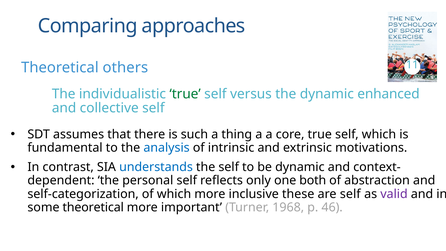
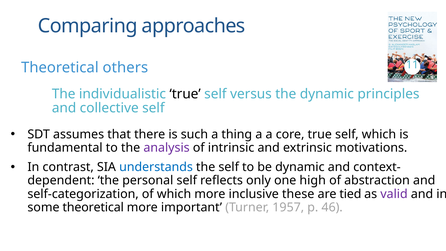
true colour: green -> black (185, 94)
enhanced: enhanced -> principles (388, 94)
analysis colour: blue -> purple (167, 148)
both: both -> high (313, 180)
are self: self -> tied (350, 194)
1968: 1968 -> 1957 (288, 207)
